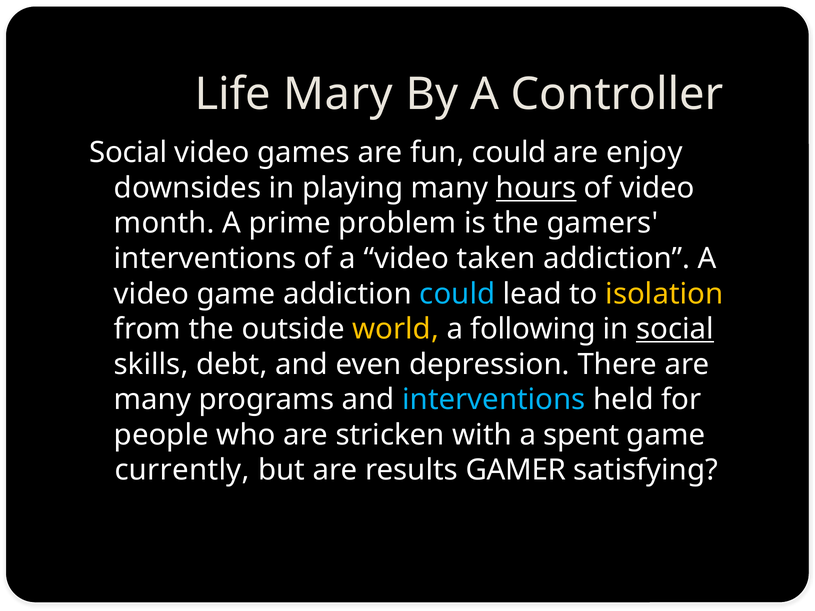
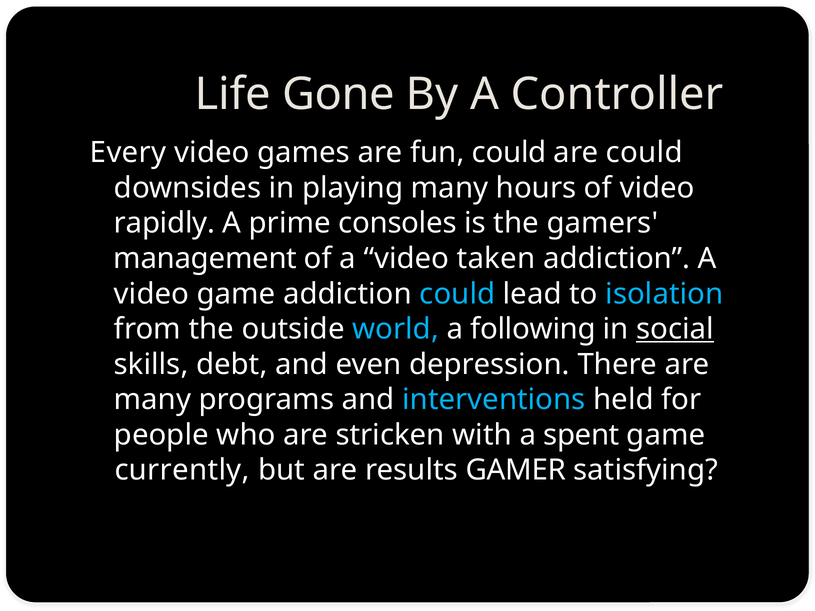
Mary: Mary -> Gone (339, 94)
Social: Social -> Every (128, 153)
are enjoy: enjoy -> could (644, 153)
hours underline: present -> none (536, 188)
month: month -> rapidly (164, 223)
problem: problem -> consoles (398, 223)
interventions: interventions -> management (205, 259)
isolation colour: yellow -> light blue (664, 294)
world colour: yellow -> light blue (396, 329)
